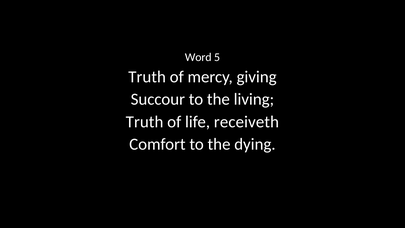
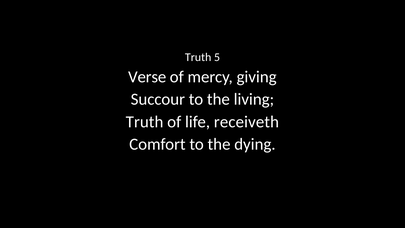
Word: Word -> Truth (198, 57)
Truth: Truth -> Verse (147, 77)
